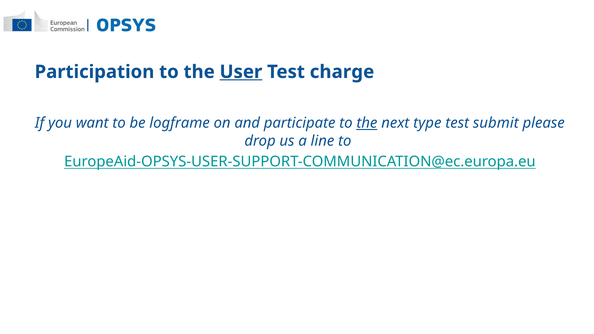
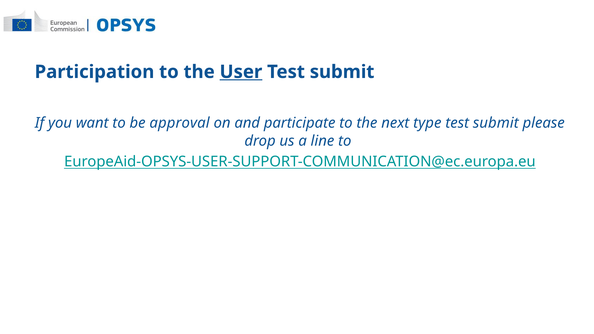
charge: charge -> submit (342, 72)
logframe: logframe -> approval (180, 123)
the underline: present -> none (367, 123)
